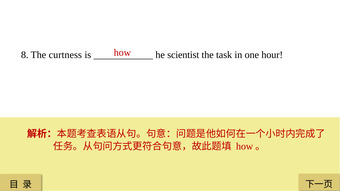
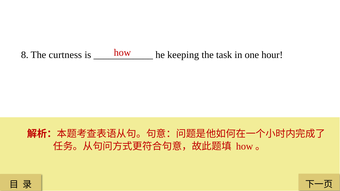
scientist: scientist -> keeping (183, 55)
